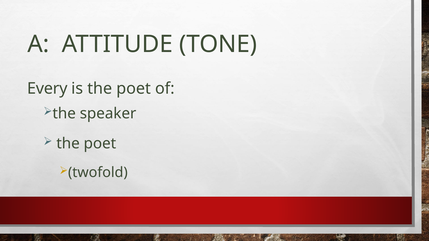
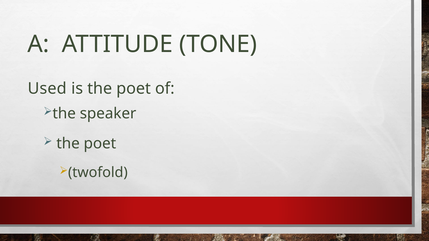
Every: Every -> Used (47, 89)
